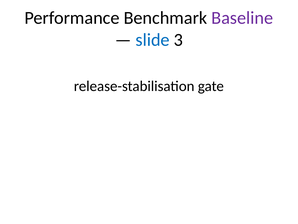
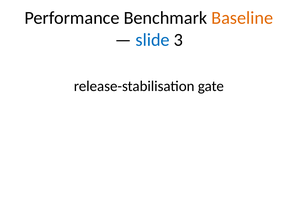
Baseline colour: purple -> orange (242, 18)
